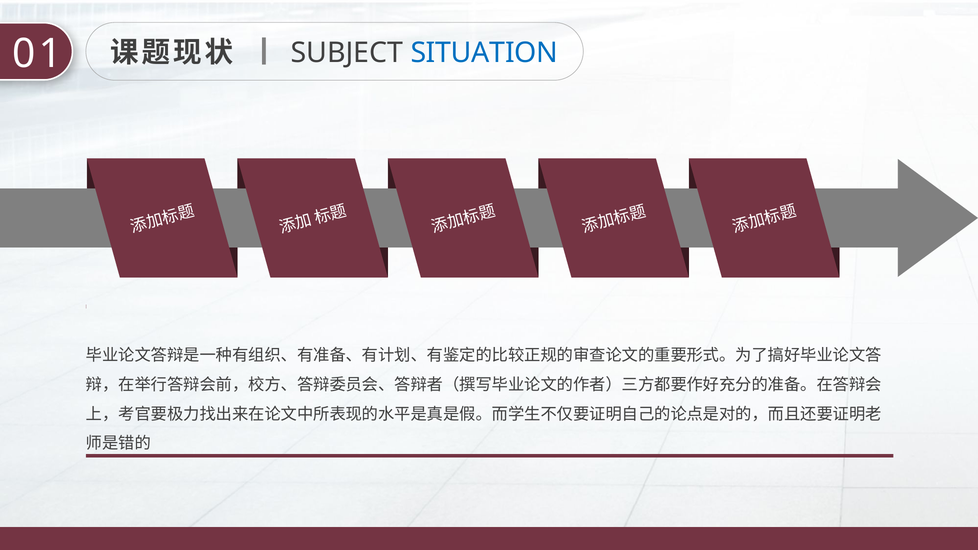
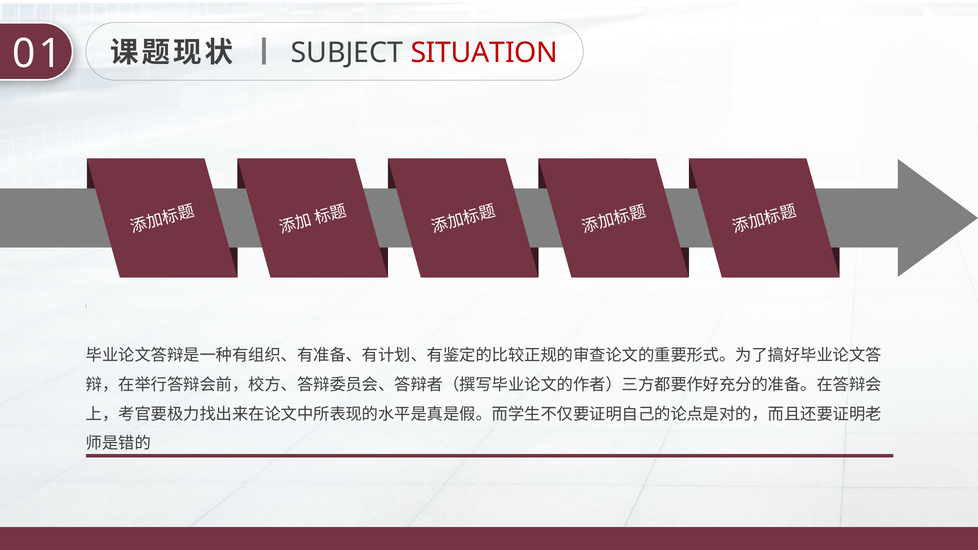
SITUATION colour: blue -> red (484, 53)
